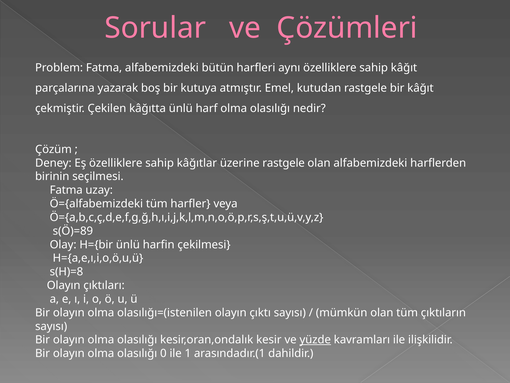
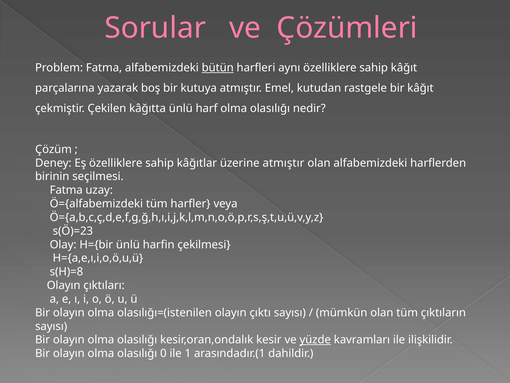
bütün underline: none -> present (218, 68)
üzerine rastgele: rastgele -> atmıştır (283, 163)
s(Ö)=89: s(Ö)=89 -> s(Ö)=23 (73, 231)
